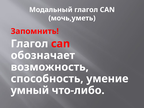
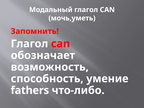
умный: умный -> fathers (30, 90)
